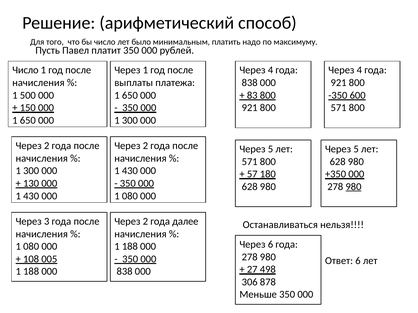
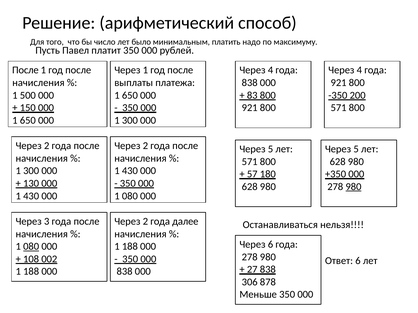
Число: Число -> После (25, 70)
600: 600 -> 200 (358, 95)
080 underline: none -> present (31, 247)
005: 005 -> 002 (49, 259)
27 498: 498 -> 838 (268, 270)
